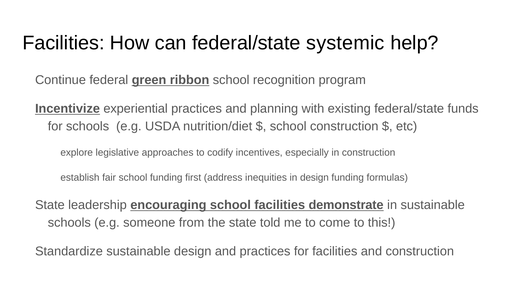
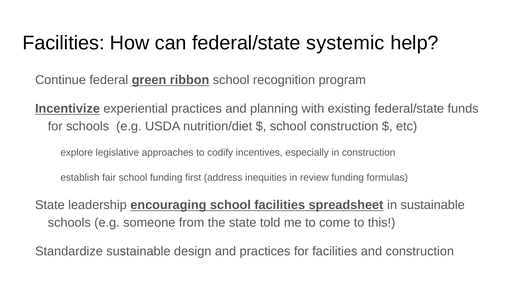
in design: design -> review (314, 177)
demonstrate: demonstrate -> spreadsheet (346, 205)
